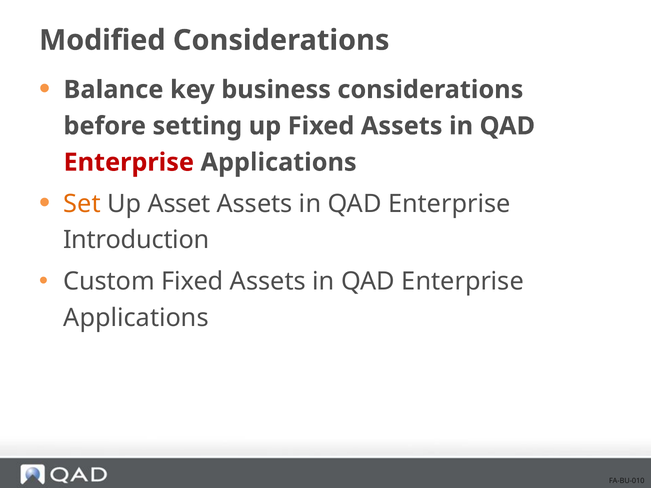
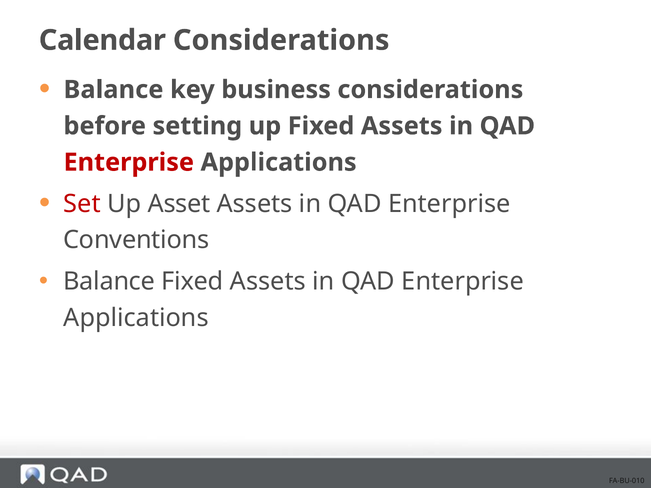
Modified: Modified -> Calendar (102, 40)
Set colour: orange -> red (82, 204)
Introduction: Introduction -> Conventions (136, 240)
Custom: Custom -> Balance (109, 282)
